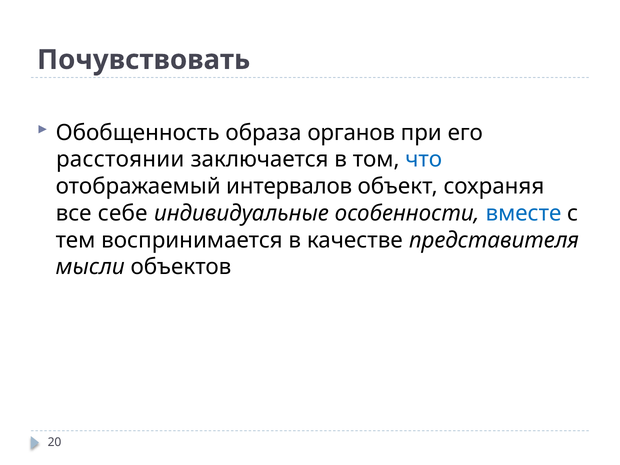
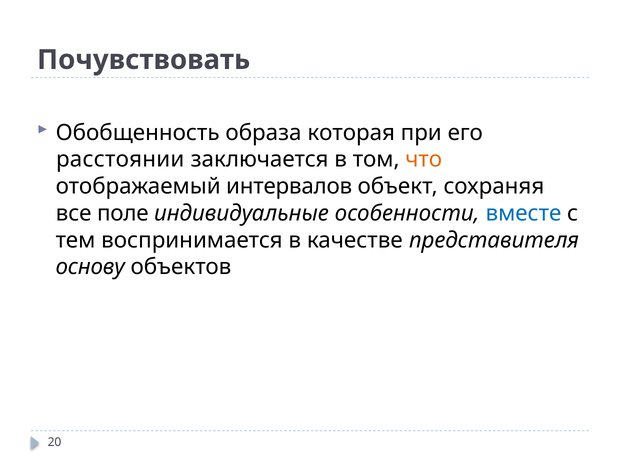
органов: органов -> которая (351, 133)
что colour: blue -> orange (424, 160)
себе: себе -> поле (123, 213)
мысли: мысли -> основу (90, 267)
